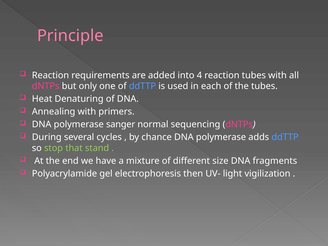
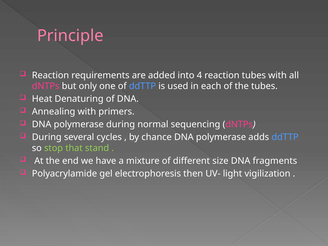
polymerase sanger: sanger -> during (121, 124)
